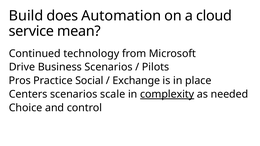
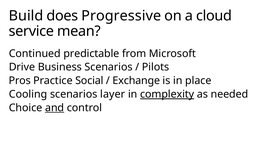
Automation: Automation -> Progressive (121, 16)
technology: technology -> predictable (91, 54)
Centers: Centers -> Cooling (28, 94)
scale: scale -> layer (113, 94)
and underline: none -> present (55, 108)
